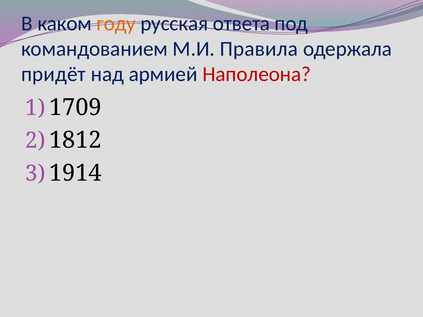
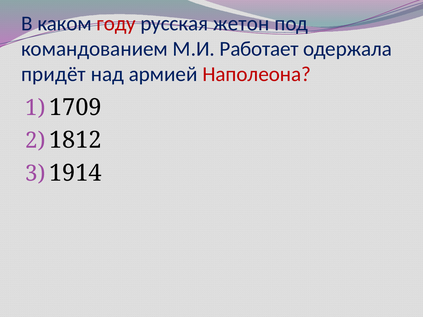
году colour: orange -> red (116, 23)
ответа: ответа -> жетон (241, 23)
Правила: Правила -> Работает (259, 49)
